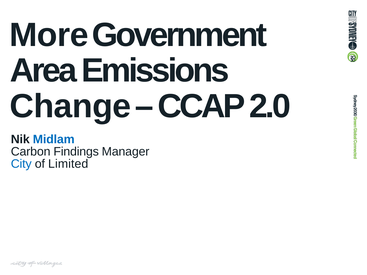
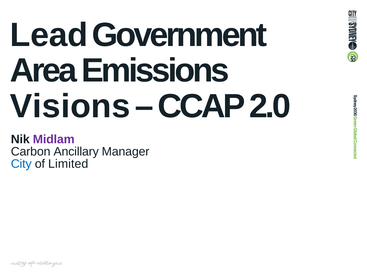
More: More -> Lead (49, 35)
Change: Change -> Visions (70, 106)
Midlam colour: blue -> purple (54, 139)
Findings: Findings -> Ancillary (76, 152)
